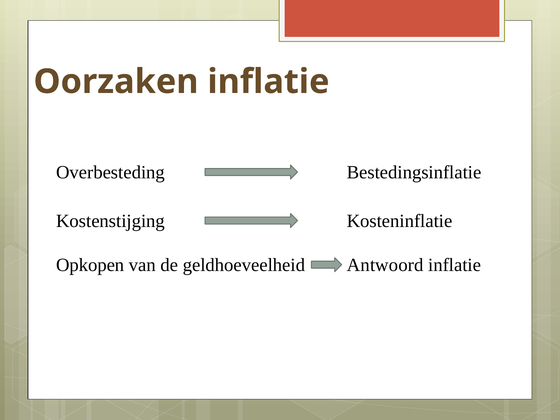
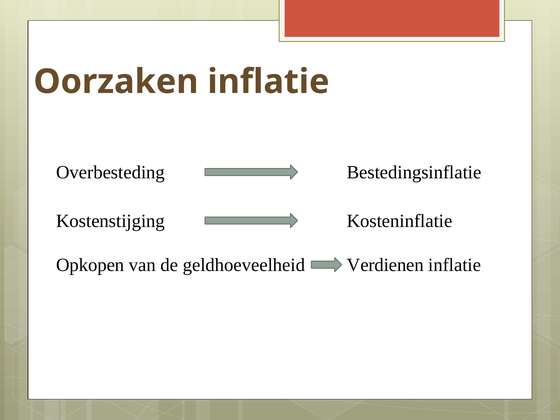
Antwoord: Antwoord -> Verdienen (385, 265)
